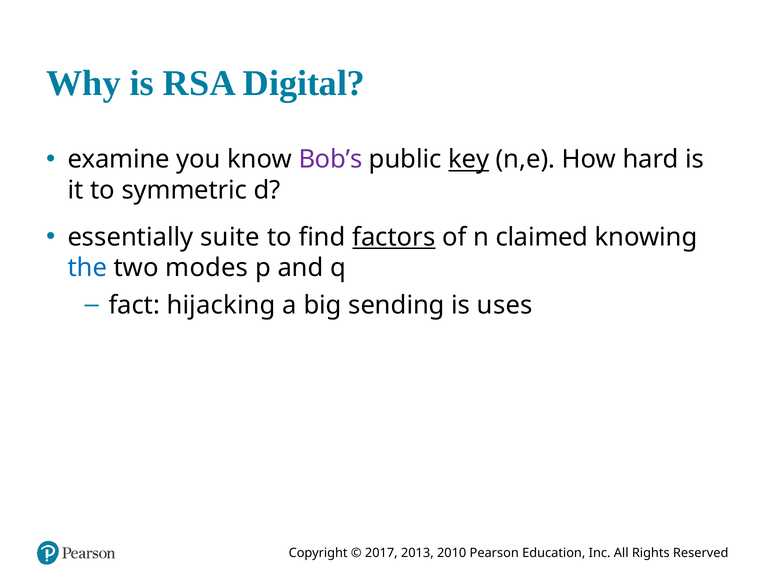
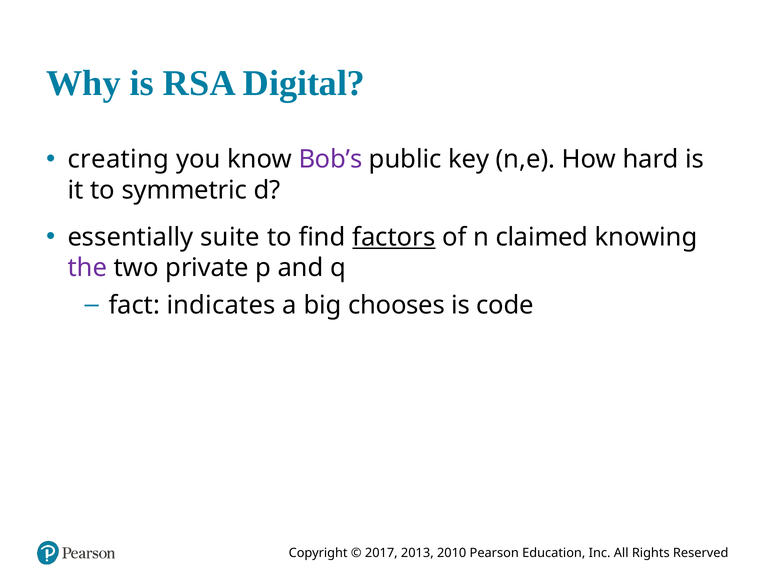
examine: examine -> creating (118, 159)
key underline: present -> none (469, 159)
the colour: blue -> purple (87, 268)
modes: modes -> private (207, 268)
hijacking: hijacking -> indicates (221, 305)
sending: sending -> chooses (397, 305)
uses: uses -> code (505, 305)
